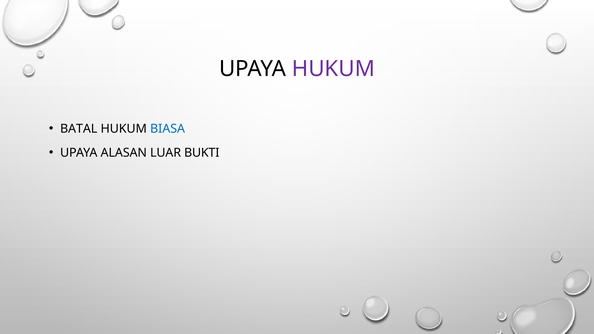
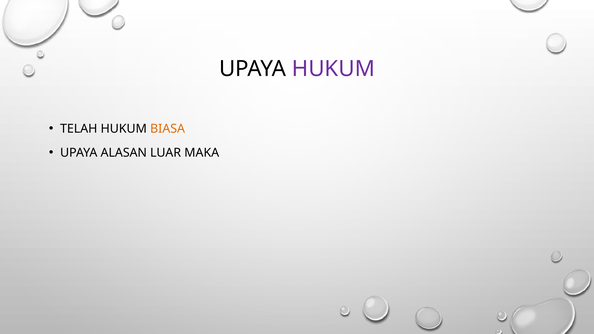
BATAL: BATAL -> TELAH (79, 129)
BIASA colour: blue -> orange (168, 129)
BUKTI: BUKTI -> MAKA (202, 153)
